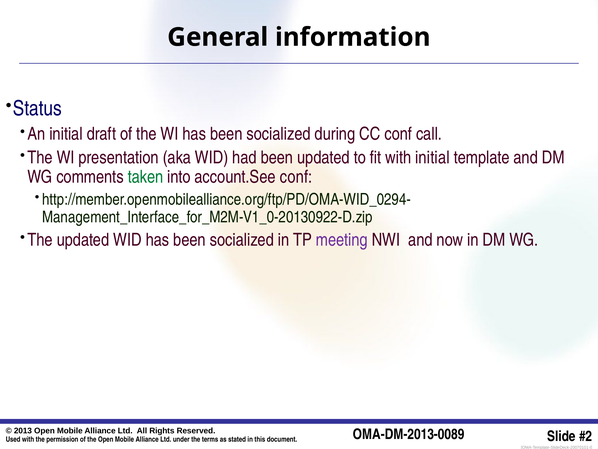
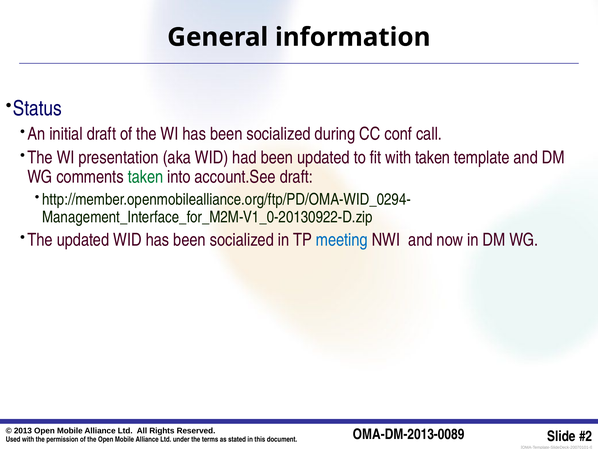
with initial: initial -> taken (433, 158)
account.See conf: conf -> draft (296, 177)
meeting colour: purple -> blue (342, 240)
